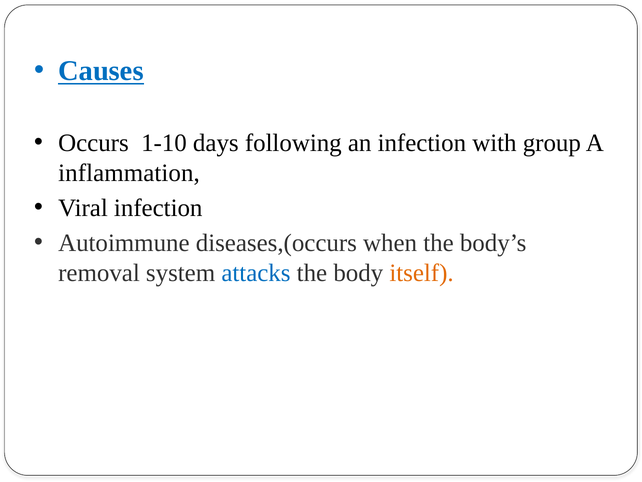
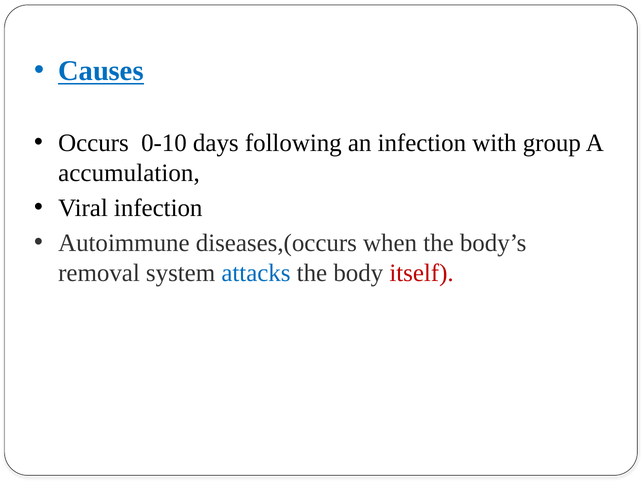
1-10: 1-10 -> 0-10 (164, 143)
inflammation: inflammation -> accumulation (129, 173)
itself colour: orange -> red (422, 273)
